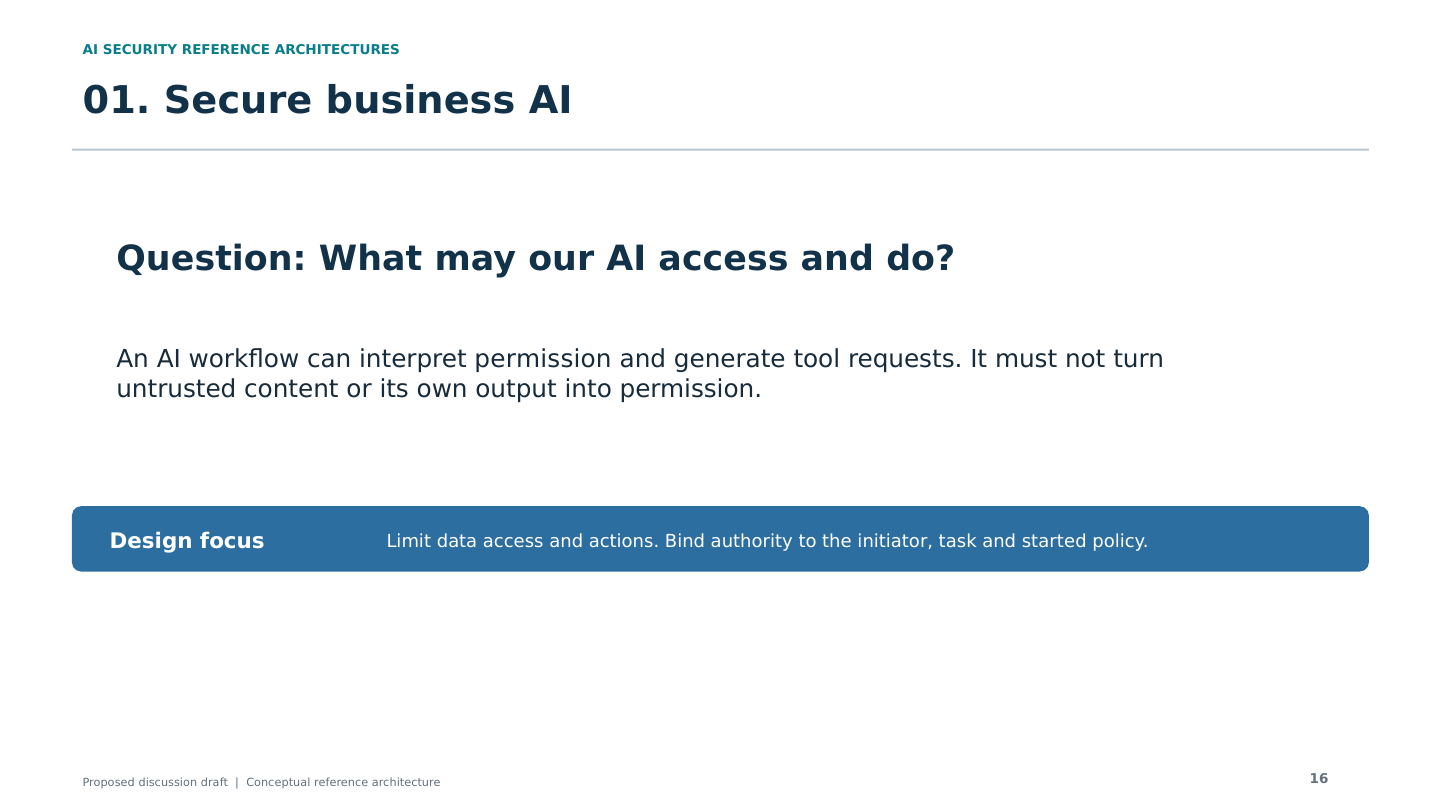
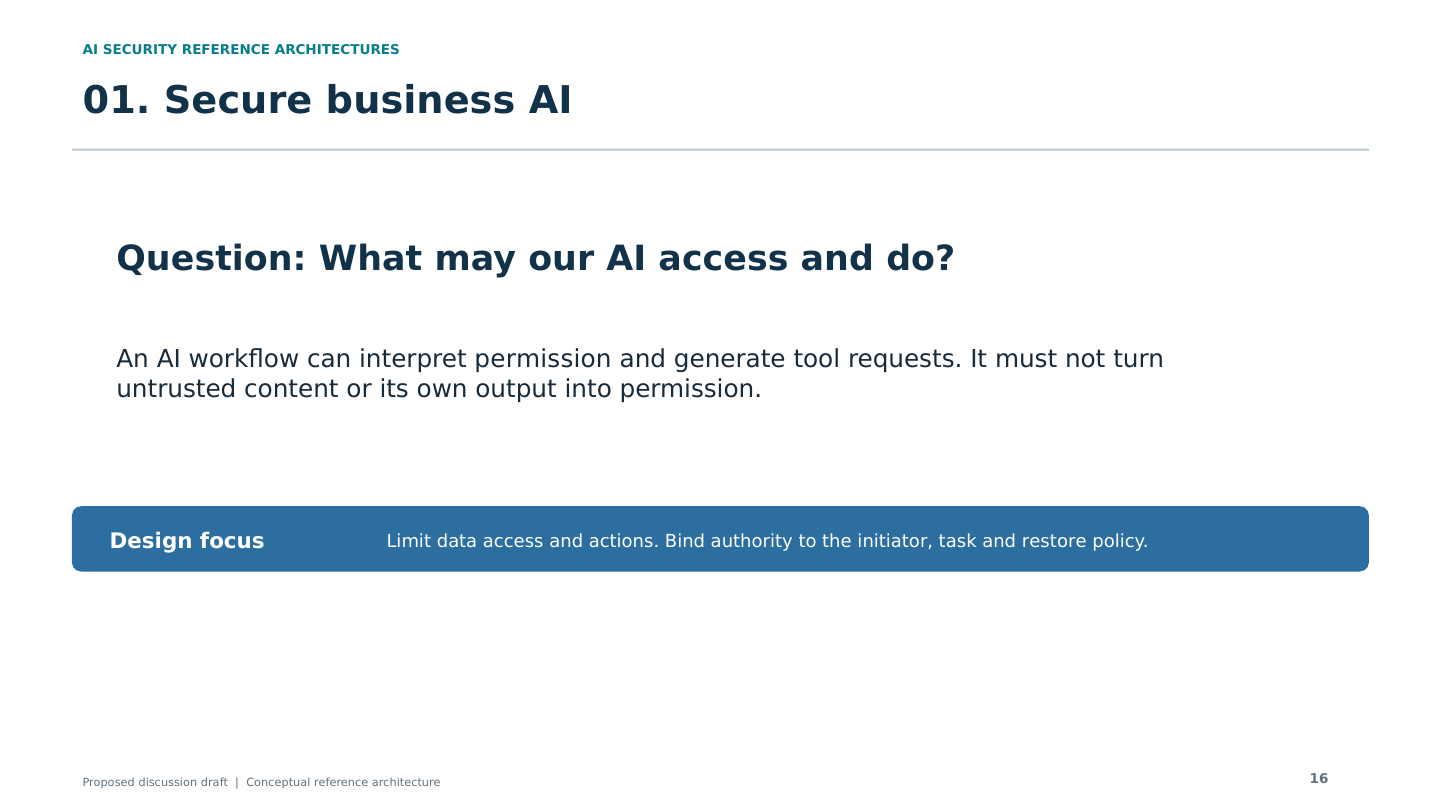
started: started -> restore (1054, 542)
